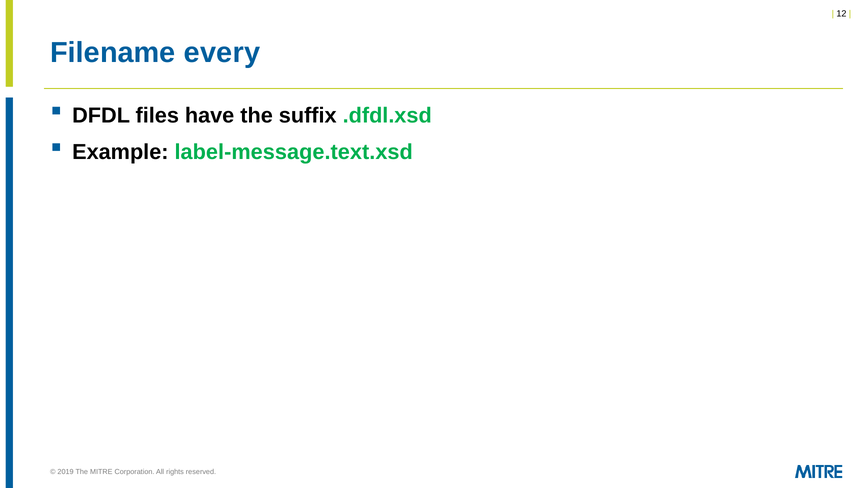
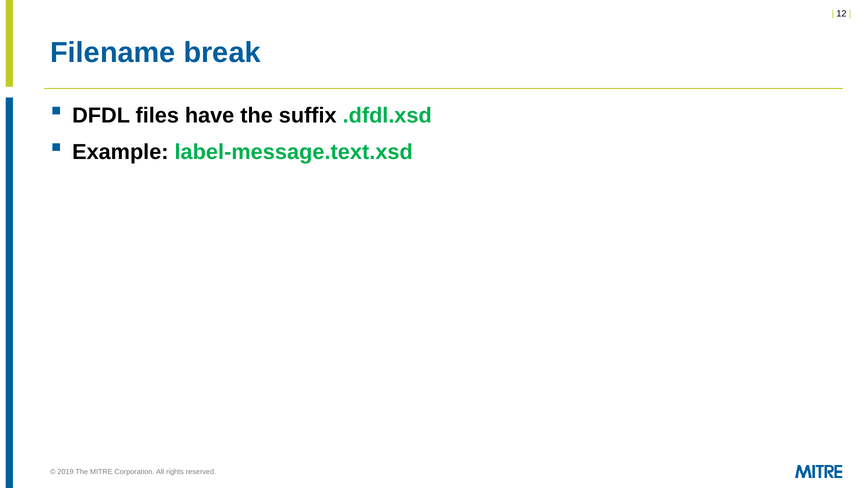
every: every -> break (222, 52)
